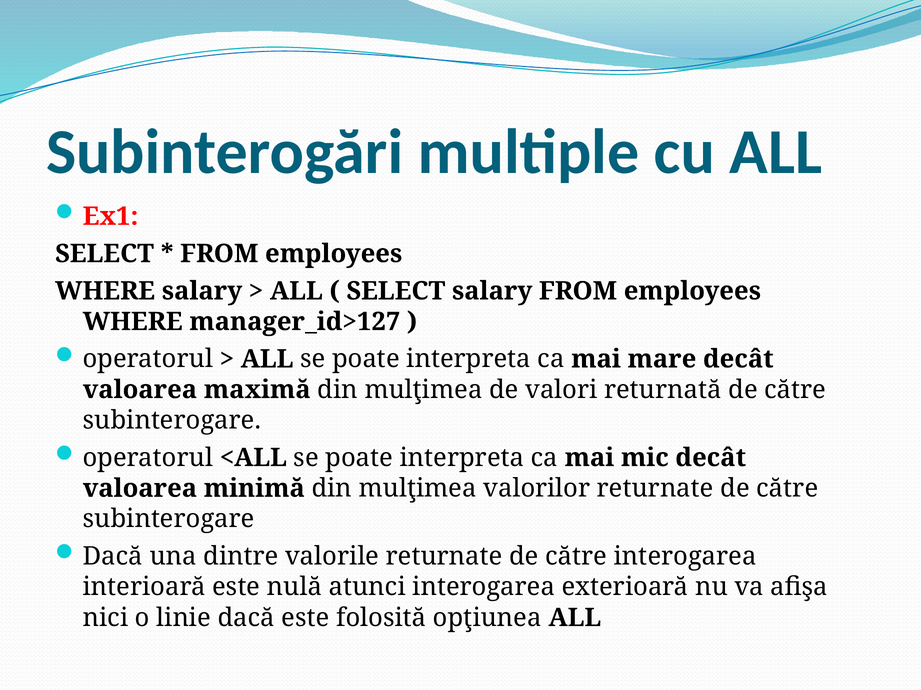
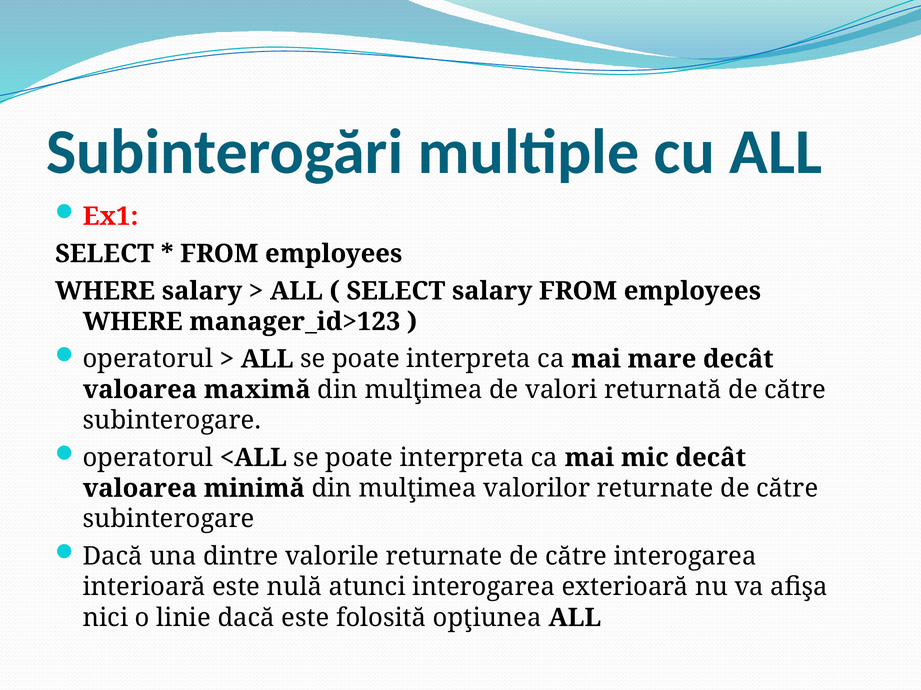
manager_id>127: manager_id>127 -> manager_id>123 (295, 322)
